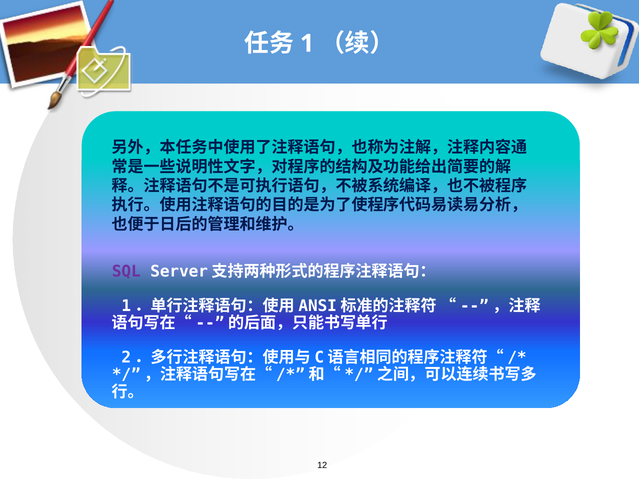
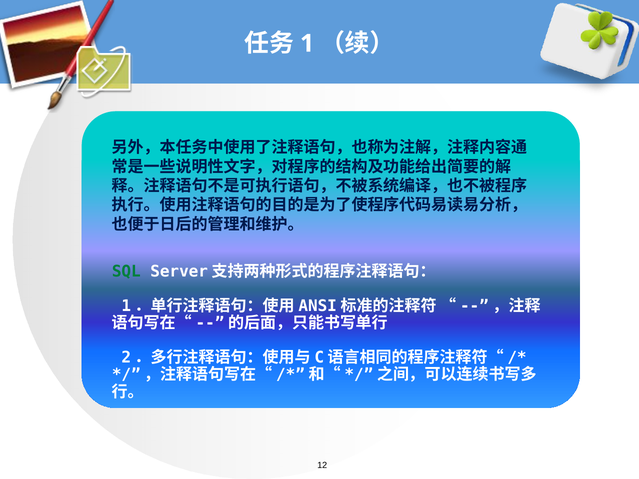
SQL colour: purple -> green (126, 271)
